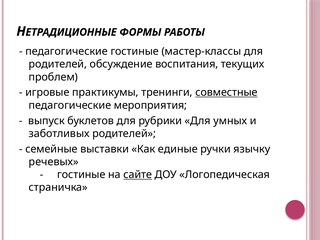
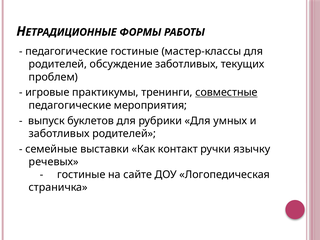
обсуждение воспитания: воспитания -> заботливых (187, 64)
единые: единые -> контакт (178, 149)
сайте underline: present -> none (138, 175)
